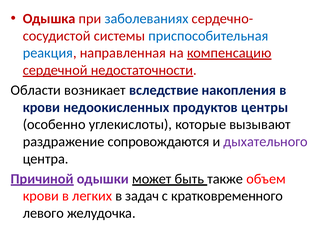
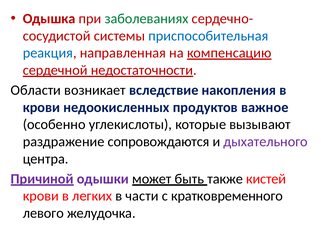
заболеваниях colour: blue -> green (147, 19)
центры: центры -> важное (265, 107)
объем: объем -> кистей (266, 179)
задач: задач -> части (142, 196)
